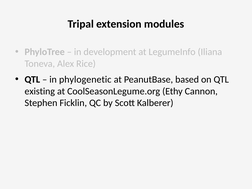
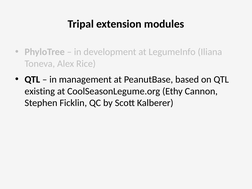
phylogenetic: phylogenetic -> management (85, 79)
